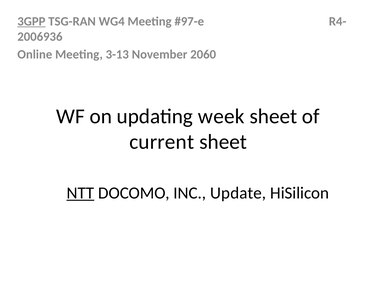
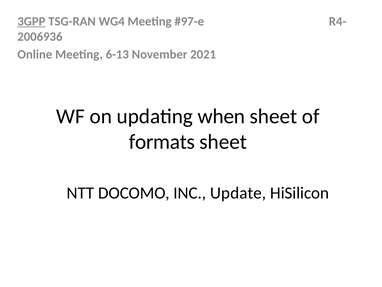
3-13: 3-13 -> 6-13 (117, 54)
2060: 2060 -> 2021 (203, 54)
week: week -> when (221, 116)
current: current -> formats (162, 142)
NTT underline: present -> none (80, 193)
